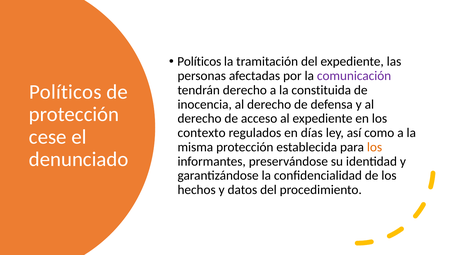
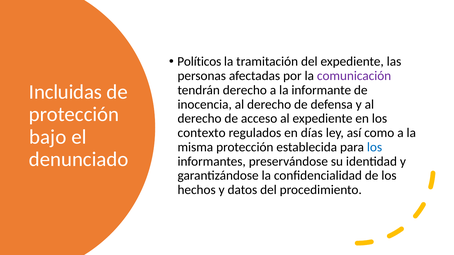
Políticos: Políticos -> Incluidas (65, 92)
constituida: constituida -> informante (321, 90)
cese: cese -> bajo (48, 137)
los colour: orange -> blue (375, 147)
